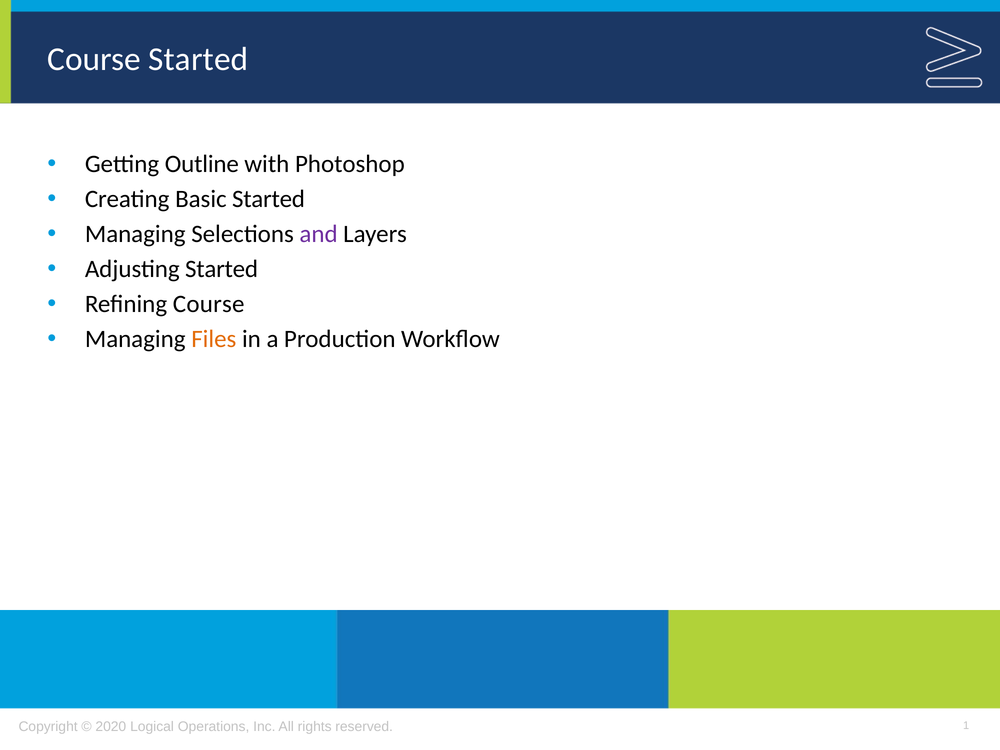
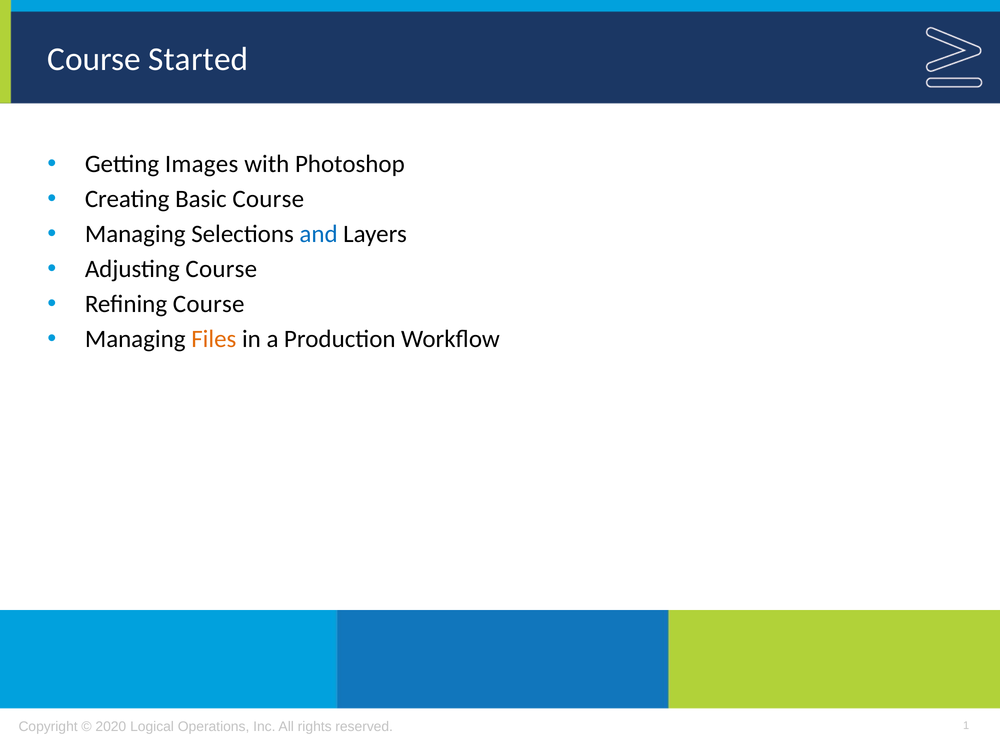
Outline: Outline -> Images (202, 164)
Basic Started: Started -> Course (268, 199)
and colour: purple -> blue (319, 234)
Adjusting Started: Started -> Course (221, 269)
